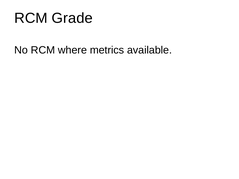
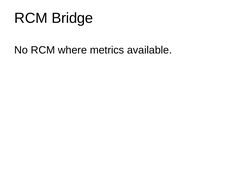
Grade: Grade -> Bridge (72, 18)
